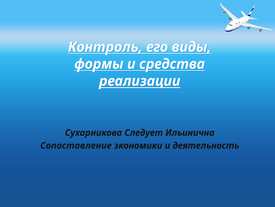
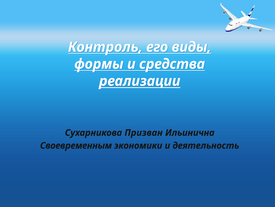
Следует: Следует -> Призван (144, 132)
Сопоставление: Сопоставление -> Своевременным (76, 145)
